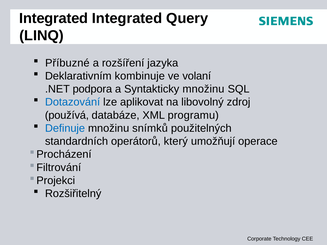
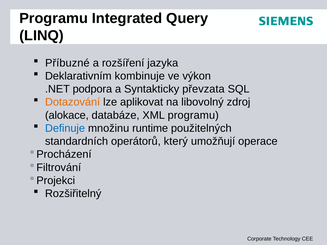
Integrated: Integrated -> Programu (54, 18)
volaní: volaní -> výkon (197, 76)
Syntakticky množinu: množinu -> převzata (203, 89)
Dotazování colour: blue -> orange (73, 102)
používá: používá -> alokace (67, 115)
snímků: snímků -> runtime (150, 128)
